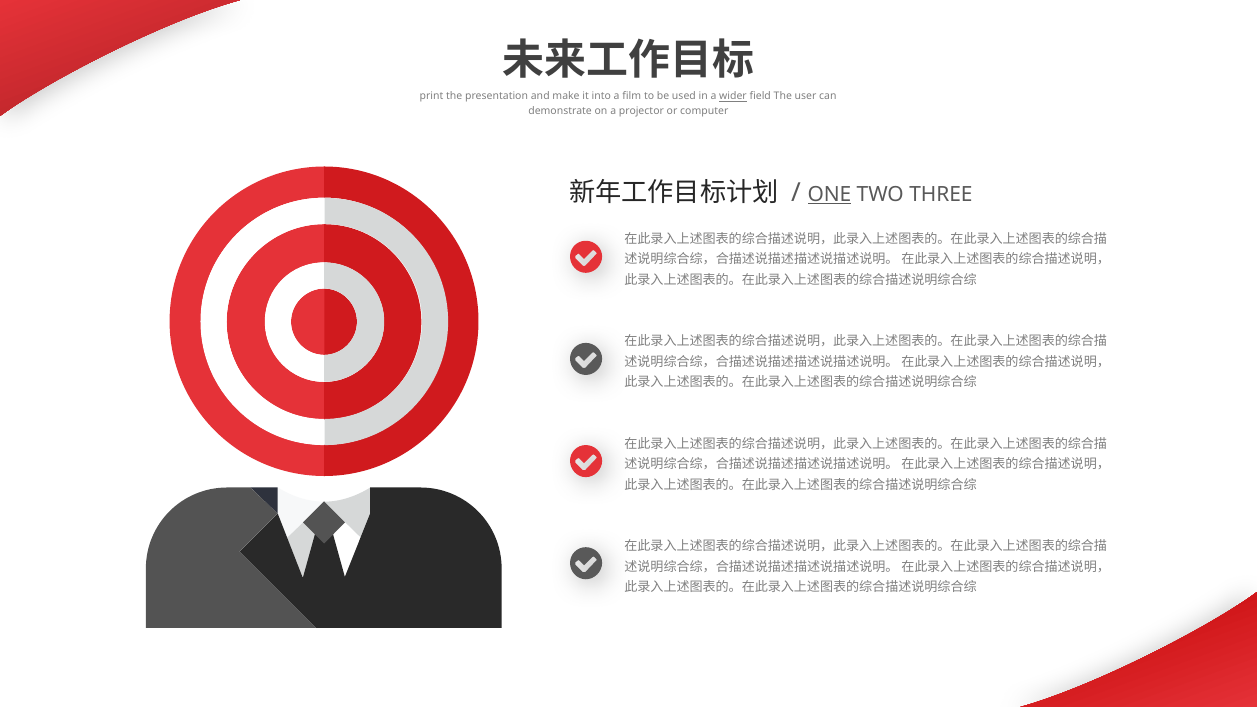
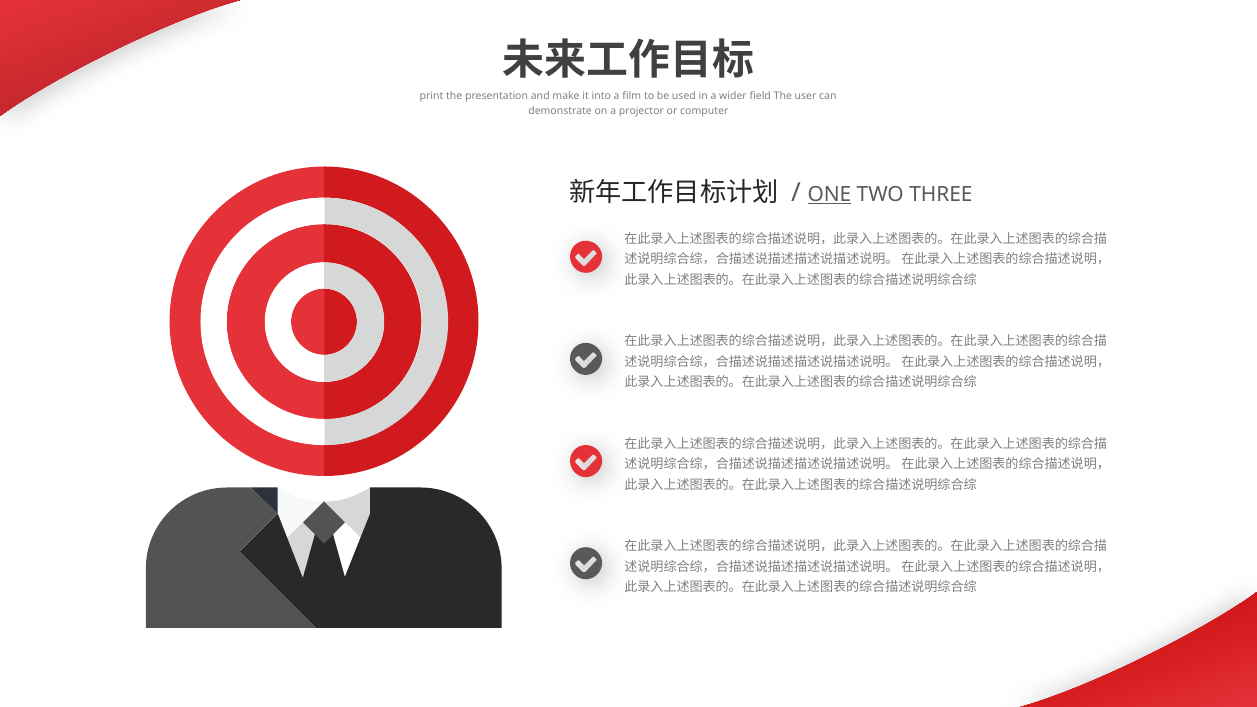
wider underline: present -> none (733, 96)
